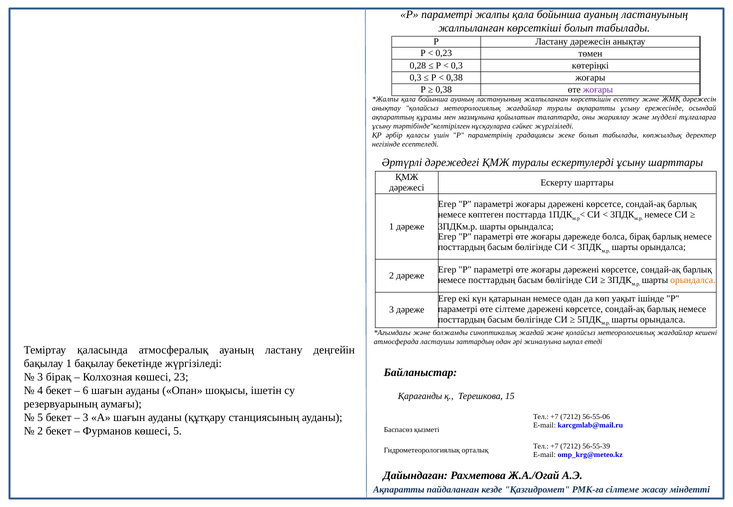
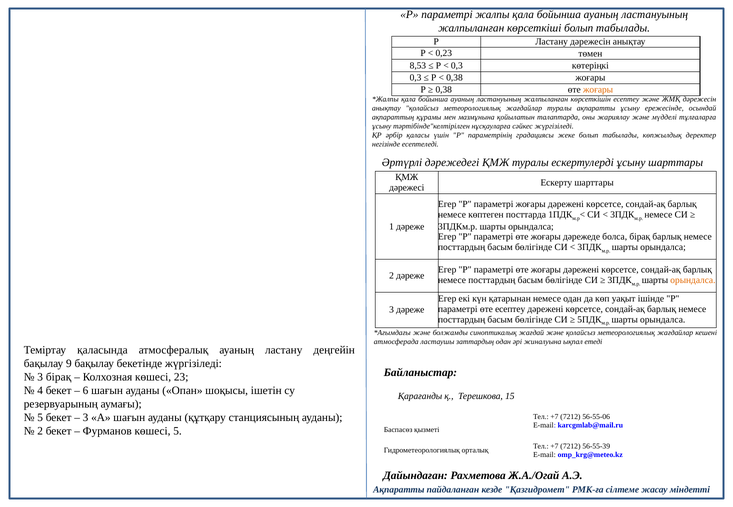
0,28: 0,28 -> 8,53 (418, 65)
жоғары colour: purple -> orange (598, 90)
өте сілтеме: сілтеме -> есептеу (510, 309)
бақылау 1: 1 -> 9 (69, 364)
